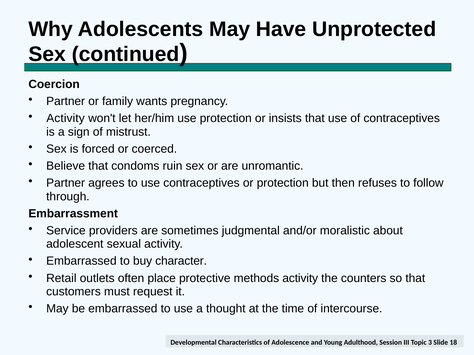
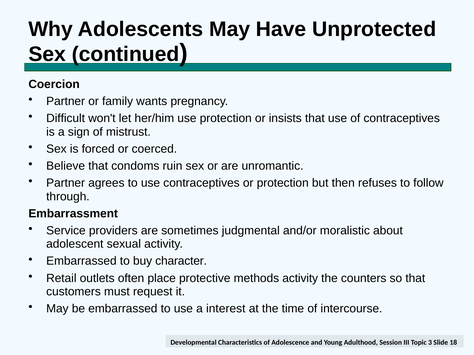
Activity: Activity -> Difficult (66, 118)
thought: thought -> interest (226, 309)
